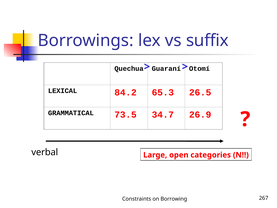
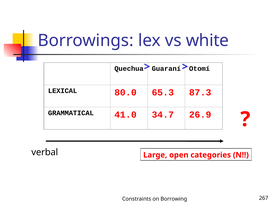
suffix: suffix -> white (207, 40)
84.2: 84.2 -> 80.0 (126, 92)
26.5: 26.5 -> 87.3 (200, 92)
73.5: 73.5 -> 41.0 (126, 114)
